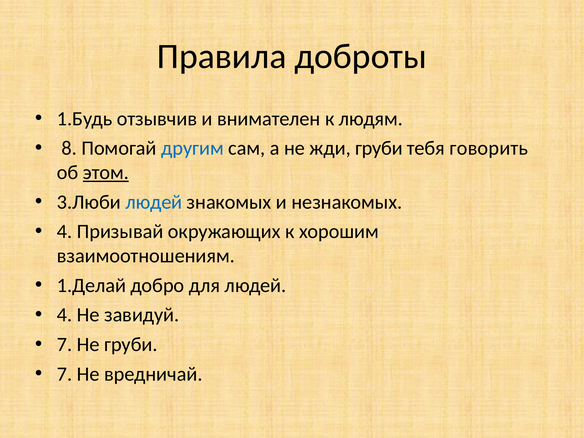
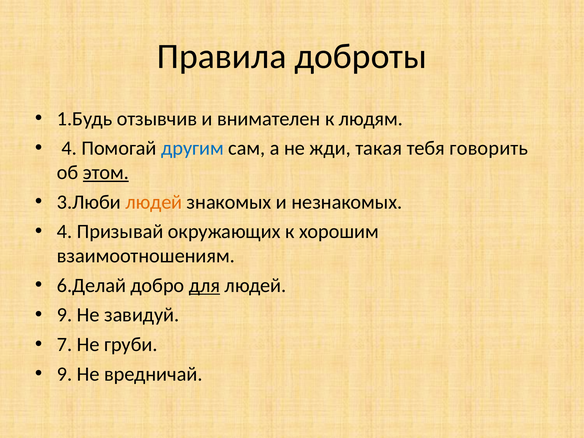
8: 8 -> 4 (69, 148)
жди груби: груби -> такая (379, 148)
людей colour: blue -> orange (154, 202)
1.Делай: 1.Делай -> 6.Делай (91, 285)
для underline: none -> present (205, 285)
4: 4 -> 9 (65, 315)
7: 7 -> 9 (65, 374)
